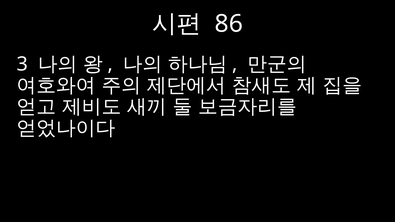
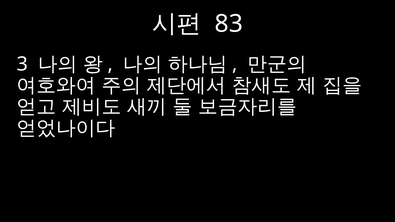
86: 86 -> 83 (229, 24)
